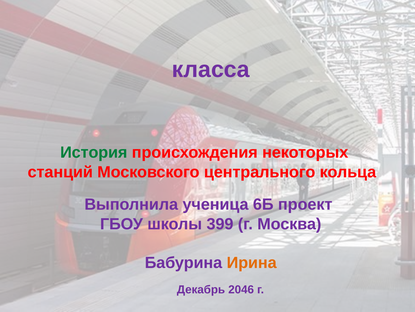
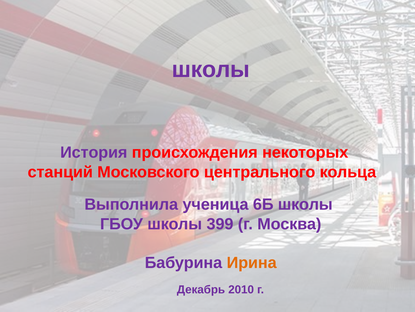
класса: класса -> школы (211, 69)
История colour: green -> purple (94, 152)
6Б проект: проект -> школы (305, 204)
2046: 2046 -> 2010 (241, 289)
